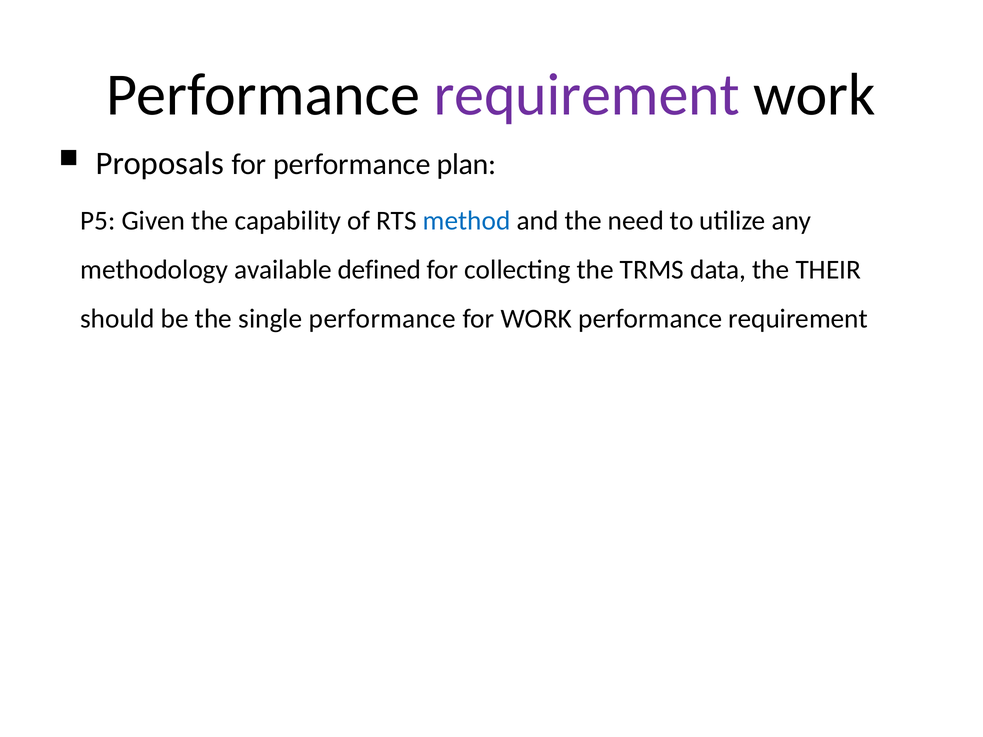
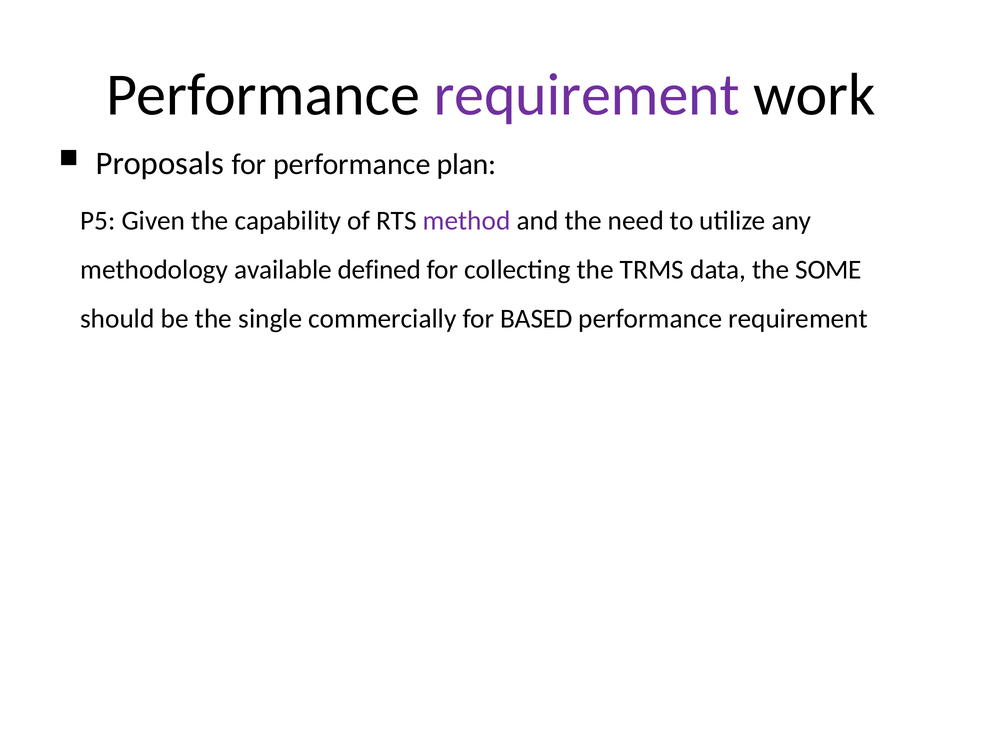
method colour: blue -> purple (467, 221)
THEIR: THEIR -> SOME (829, 270)
single performance: performance -> commercially (383, 319)
for WORK: WORK -> BASED (537, 319)
